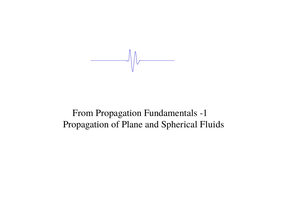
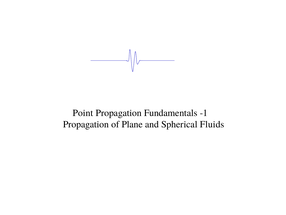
From: From -> Point (83, 113)
